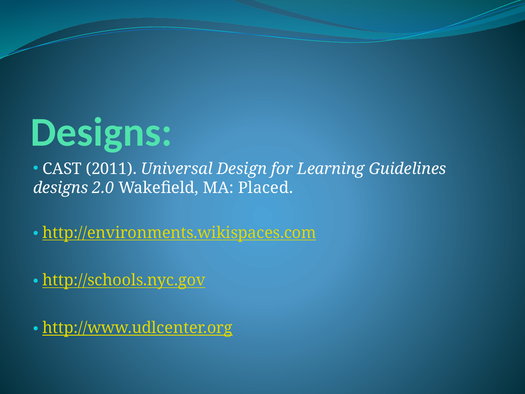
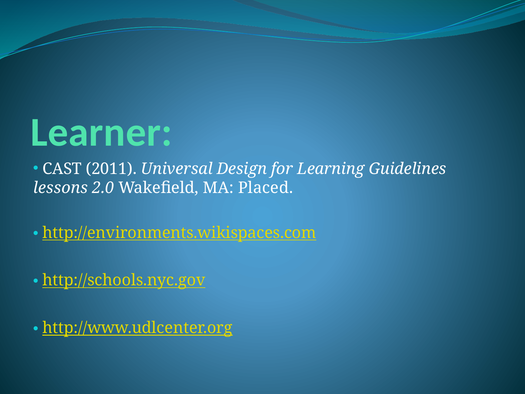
Designs: Designs -> Learner (101, 132)
designs: designs -> lessons (60, 188)
